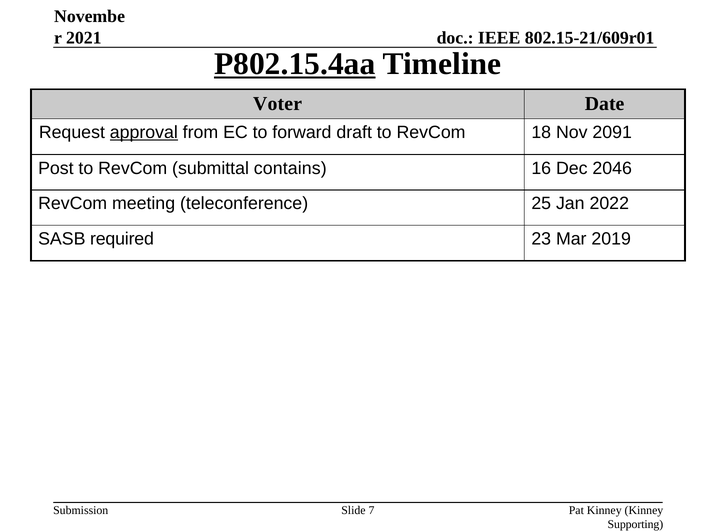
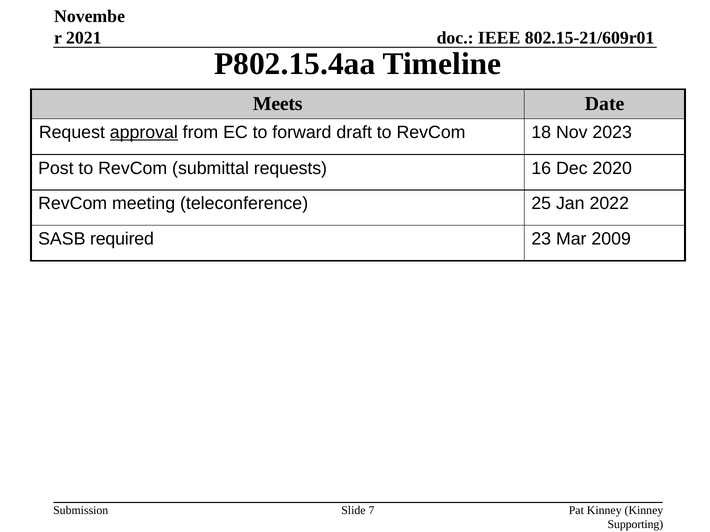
P802.15.4aa underline: present -> none (295, 64)
Voter: Voter -> Meets (278, 104)
2091: 2091 -> 2023 (612, 133)
contains: contains -> requests (290, 168)
2046: 2046 -> 2020 (612, 168)
2019: 2019 -> 2009 (611, 239)
